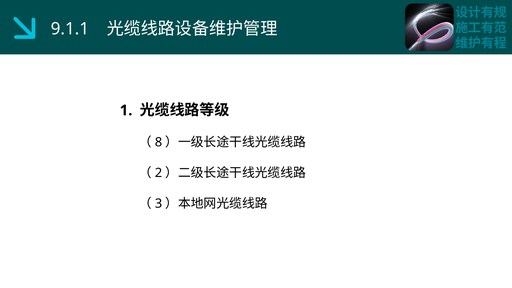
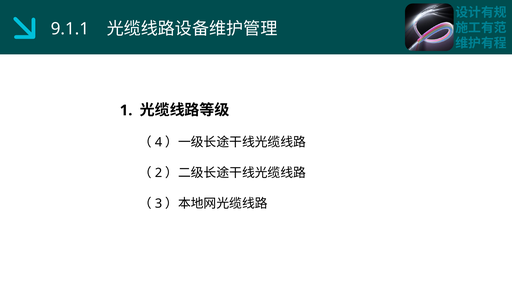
8: 8 -> 4 (159, 142)
